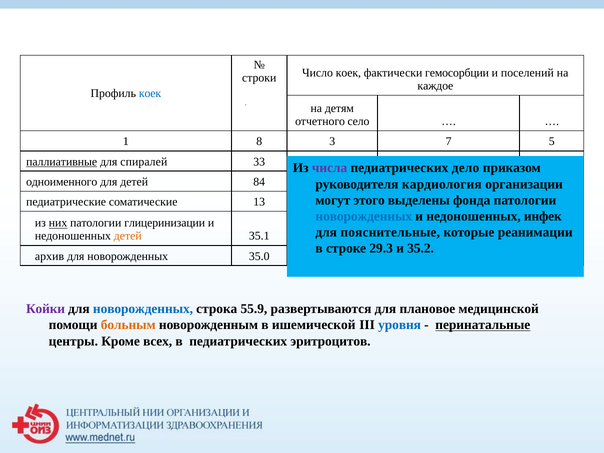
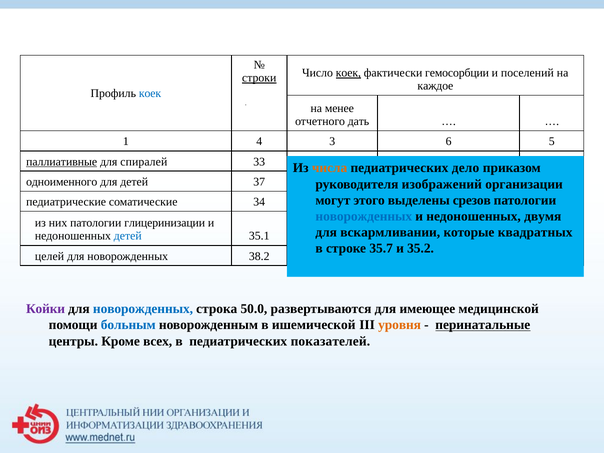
строки underline: none -> present (259, 78)
коек underline: none -> present (348, 73)
детям: детям -> менее (339, 108)
село: село -> дать (359, 121)
8: 8 -> 4 (259, 142)
7: 7 -> 6 (449, 142)
числа colour: purple -> orange (330, 168)
84: 84 -> 37 (259, 182)
кардиология: кардиология -> изображений (442, 184)
фонда: фонда -> срезов (472, 200)
13: 13 -> 34 (259, 202)
инфек: инфек -> двумя (543, 216)
них underline: present -> none (58, 223)
пояснительные: пояснительные -> вскармливании (390, 232)
реанимации: реанимации -> квадратных (535, 232)
детей colour: orange -> blue (128, 236)
29.3: 29.3 -> 35.7 (381, 248)
архив: архив -> целей (50, 256)
35.0: 35.0 -> 38.2 (259, 256)
55.9: 55.9 -> 50.0 (254, 309)
плановое: плановое -> имеющее (427, 309)
больным colour: orange -> blue (128, 325)
уровня colour: blue -> orange (400, 325)
эритроцитов: эритроцитов -> показателей (330, 341)
